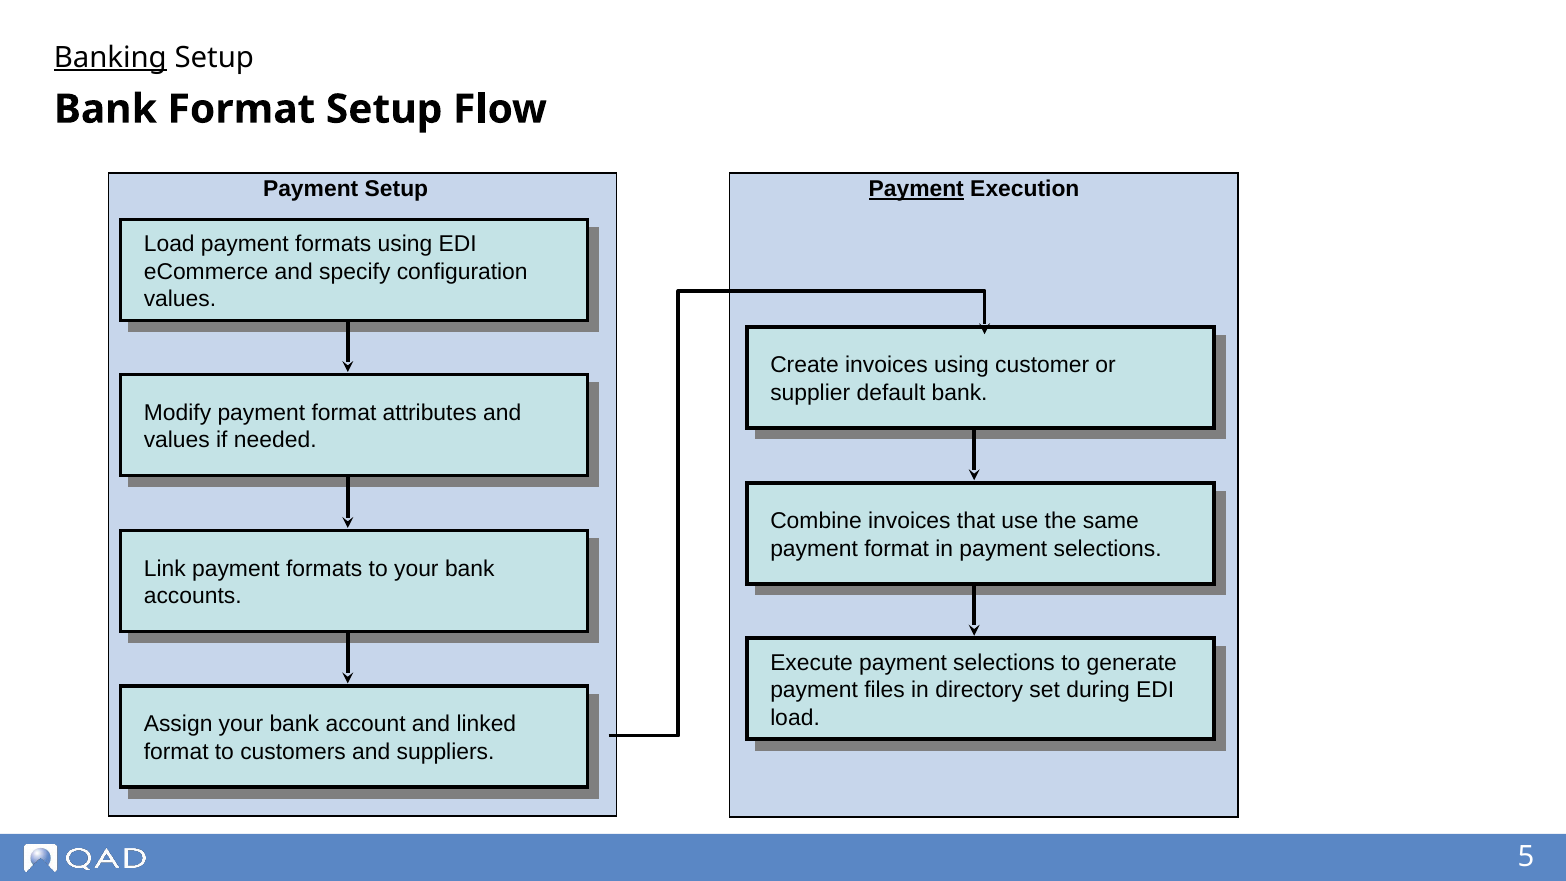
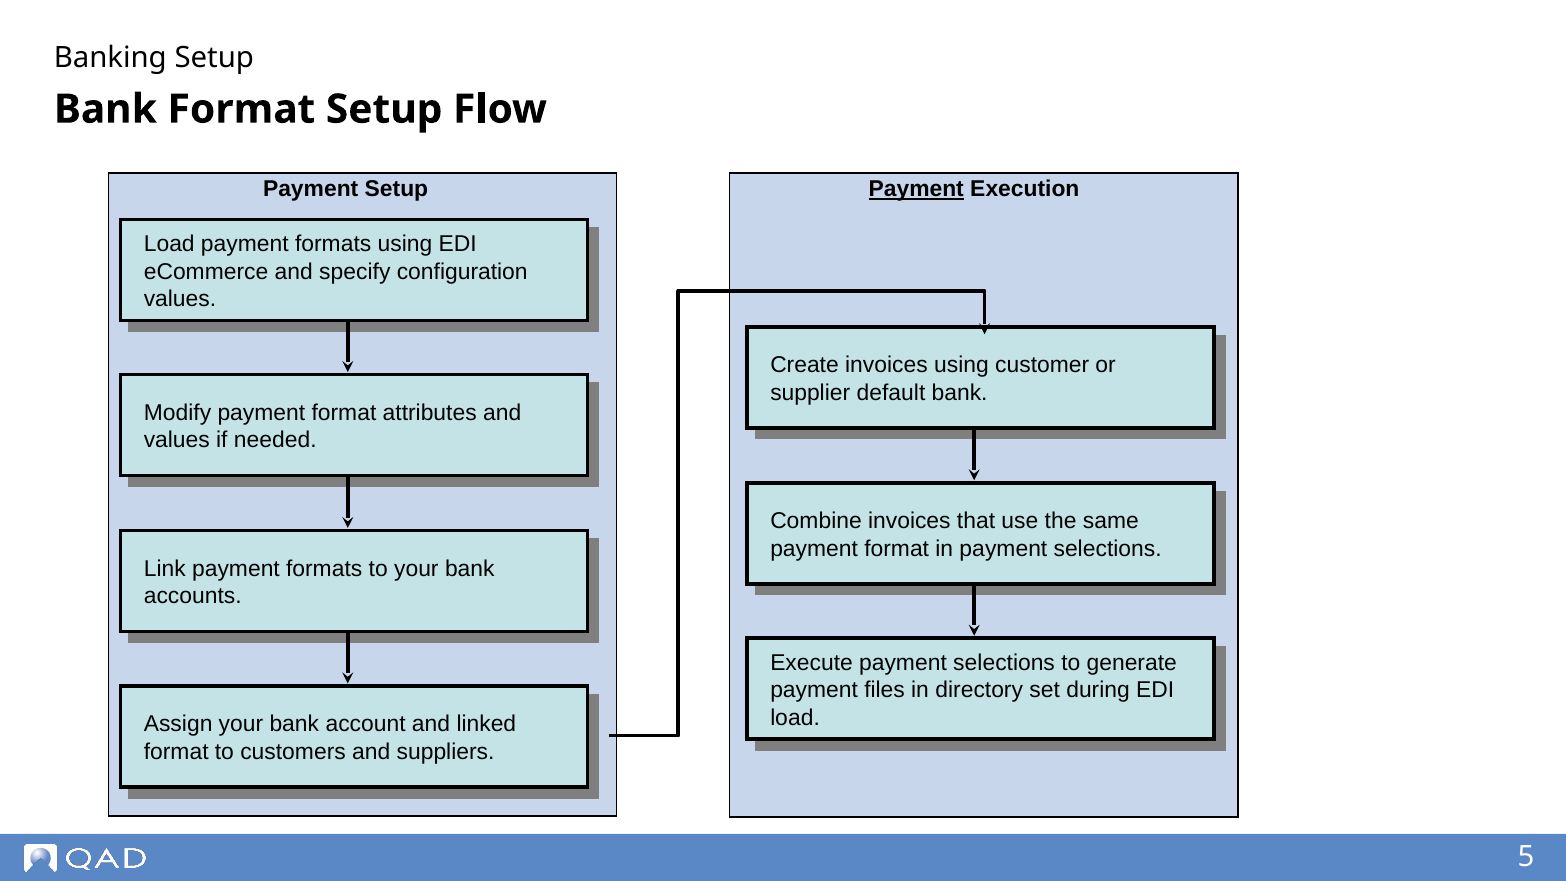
Banking underline: present -> none (110, 57)
